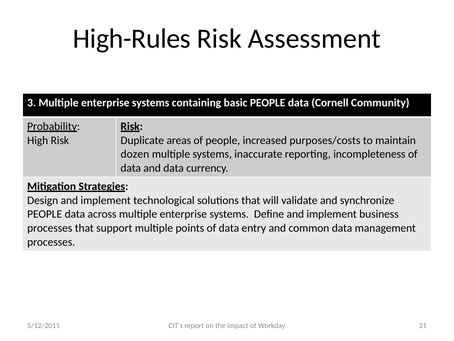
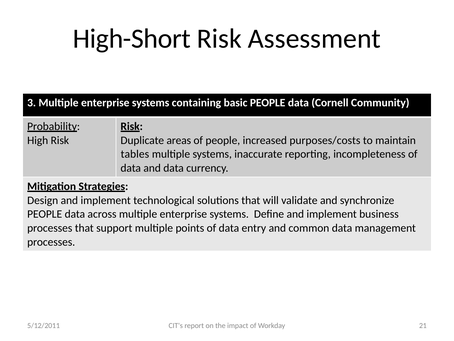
High-Rules: High-Rules -> High-Short (132, 38)
dozen: dozen -> tables (135, 154)
